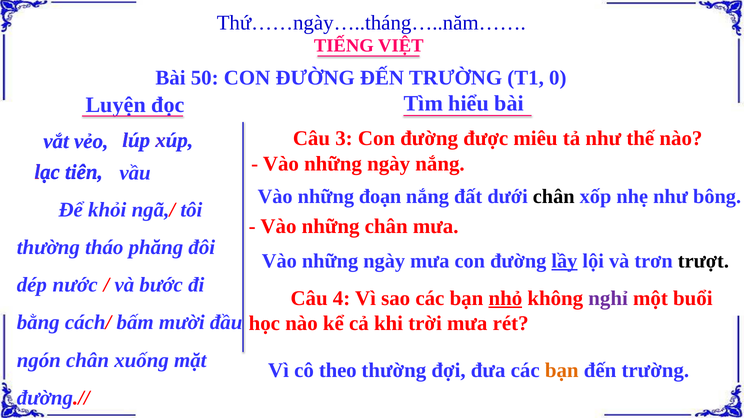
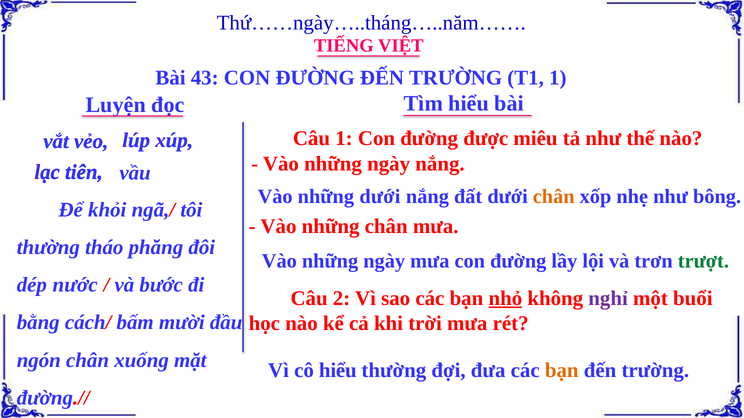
50: 50 -> 43 (205, 78)
T1 0: 0 -> 1 (558, 78)
Câu 3: 3 -> 1 (344, 139)
những đoạn: đoạn -> dưới (380, 197)
chân colour: black -> orange (554, 197)
lầy underline: present -> none (564, 261)
trượt colour: black -> green (703, 261)
4: 4 -> 2 (342, 298)
cô theo: theo -> hiểu (338, 370)
